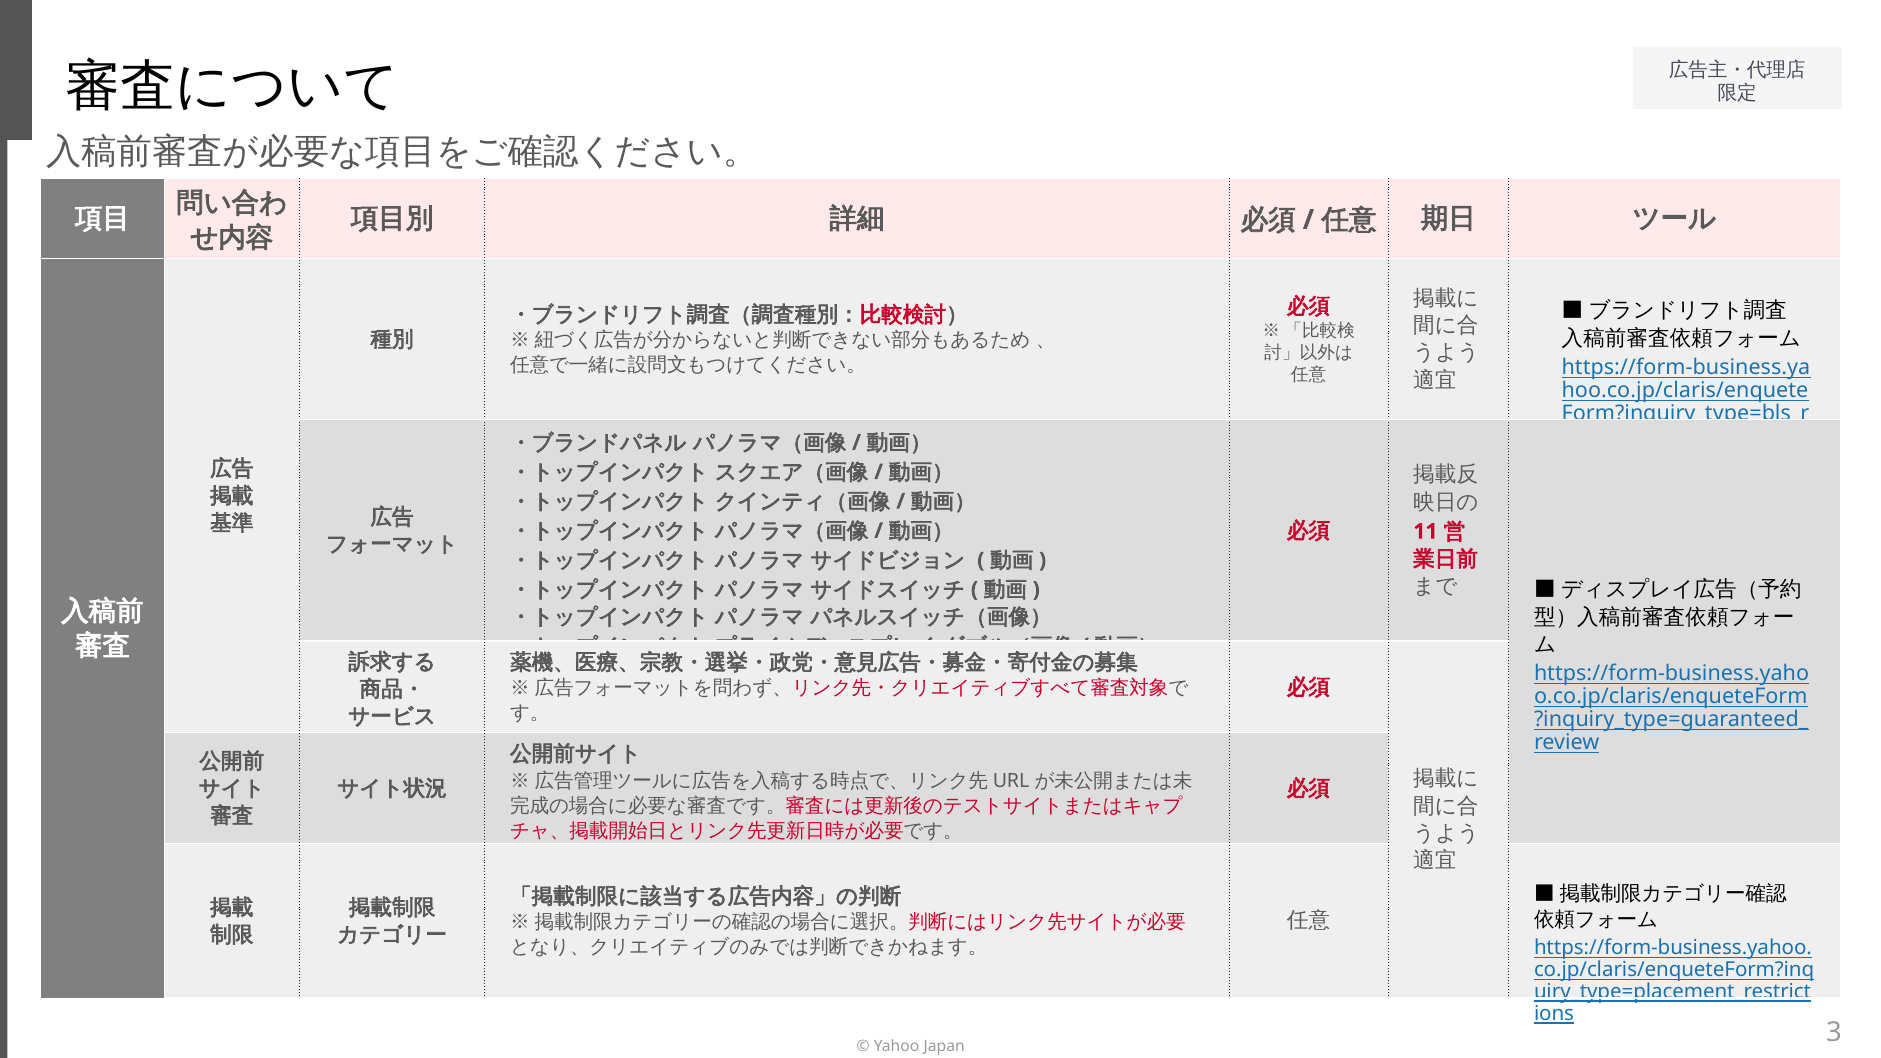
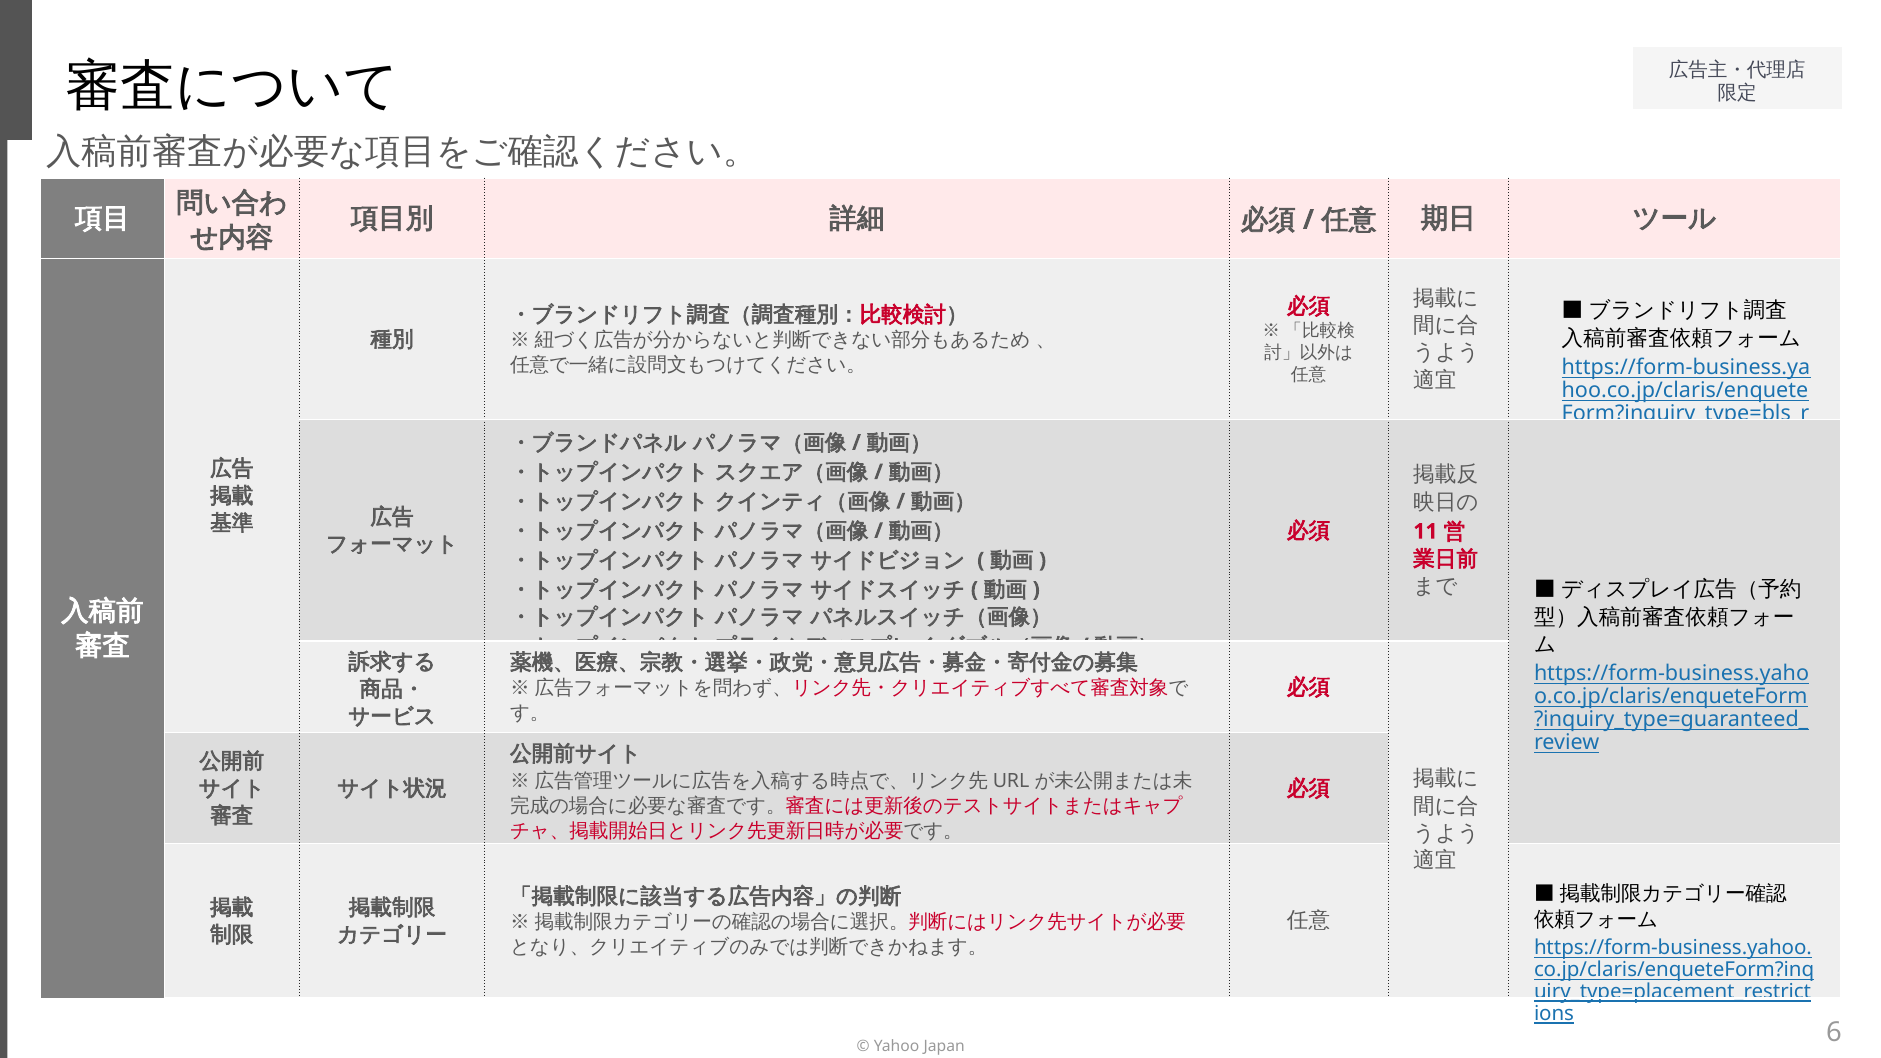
3: 3 -> 6 (1834, 1032)
